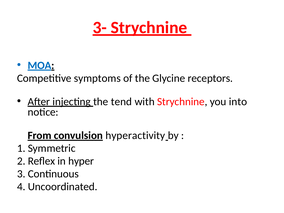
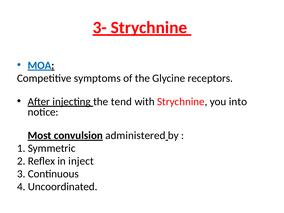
From: From -> Most (40, 136)
hyperactivity: hyperactivity -> administered (135, 136)
hyper: hyper -> inject (81, 161)
